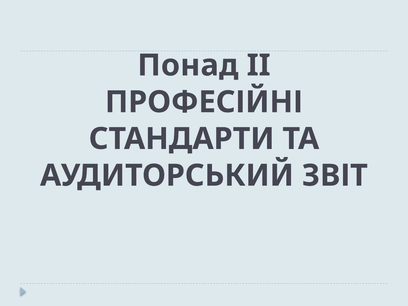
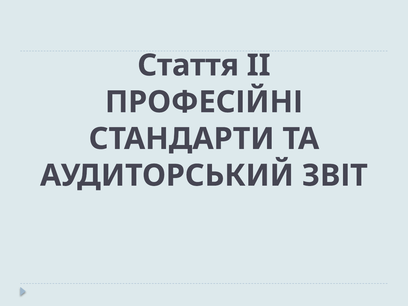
Понад: Понад -> Стаття (188, 65)
